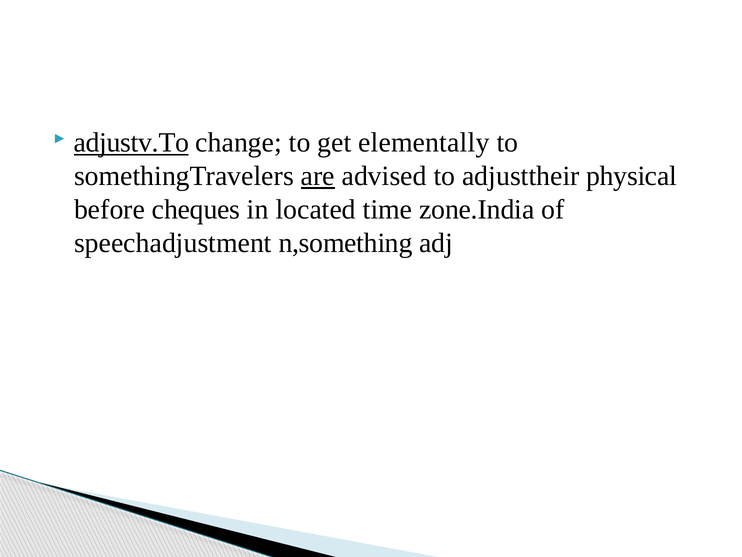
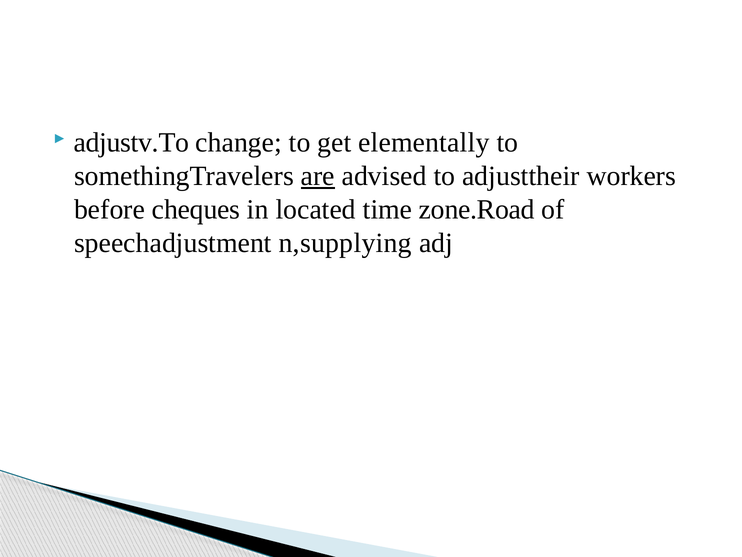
adjustv.To underline: present -> none (131, 143)
physical: physical -> workers (631, 176)
zone.India: zone.India -> zone.Road (477, 209)
n,something: n,something -> n,supplying (345, 243)
